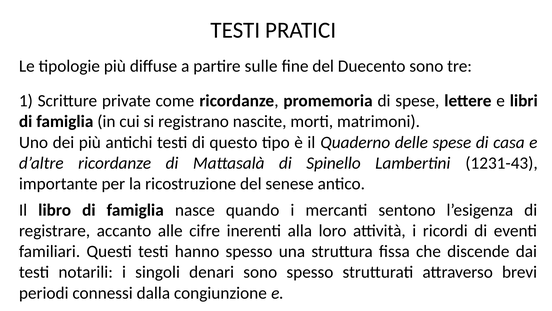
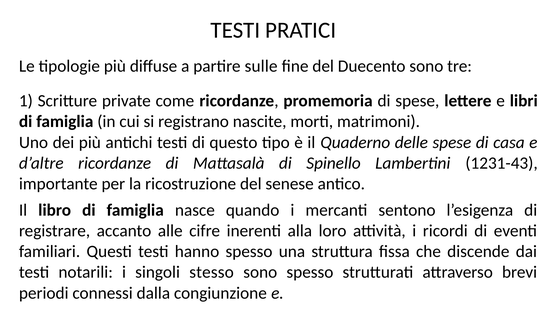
denari: denari -> stesso (212, 272)
